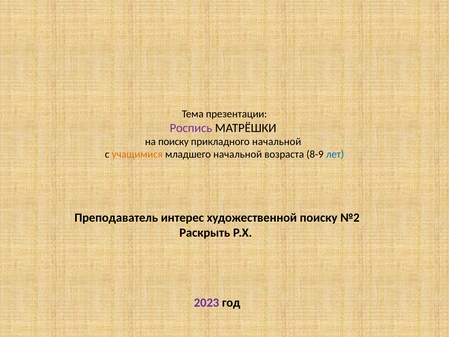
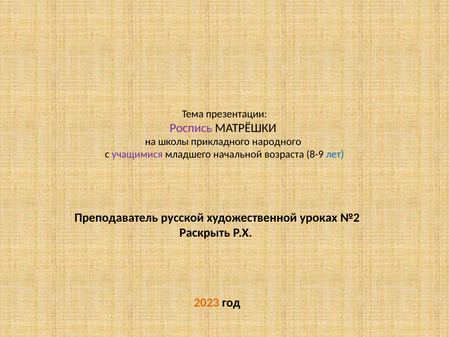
на поиску: поиску -> школы (173, 142)
прикладного начальной: начальной -> народного (277, 142)
учащимися colour: orange -> purple (137, 154)
интерес: интерес -> русской (182, 218)
художественной поиску: поиску -> уроках (319, 218)
2023 colour: purple -> orange (207, 303)
